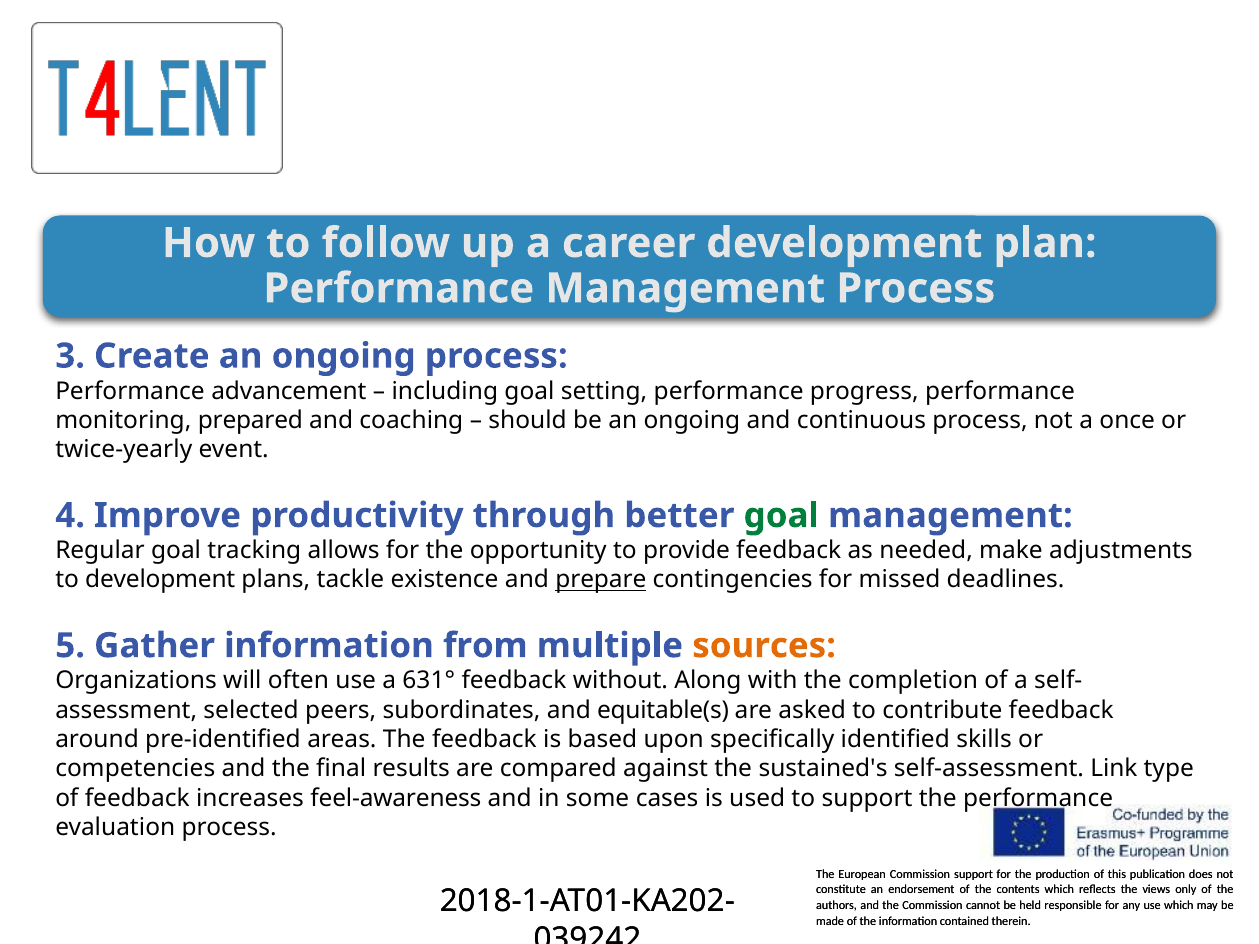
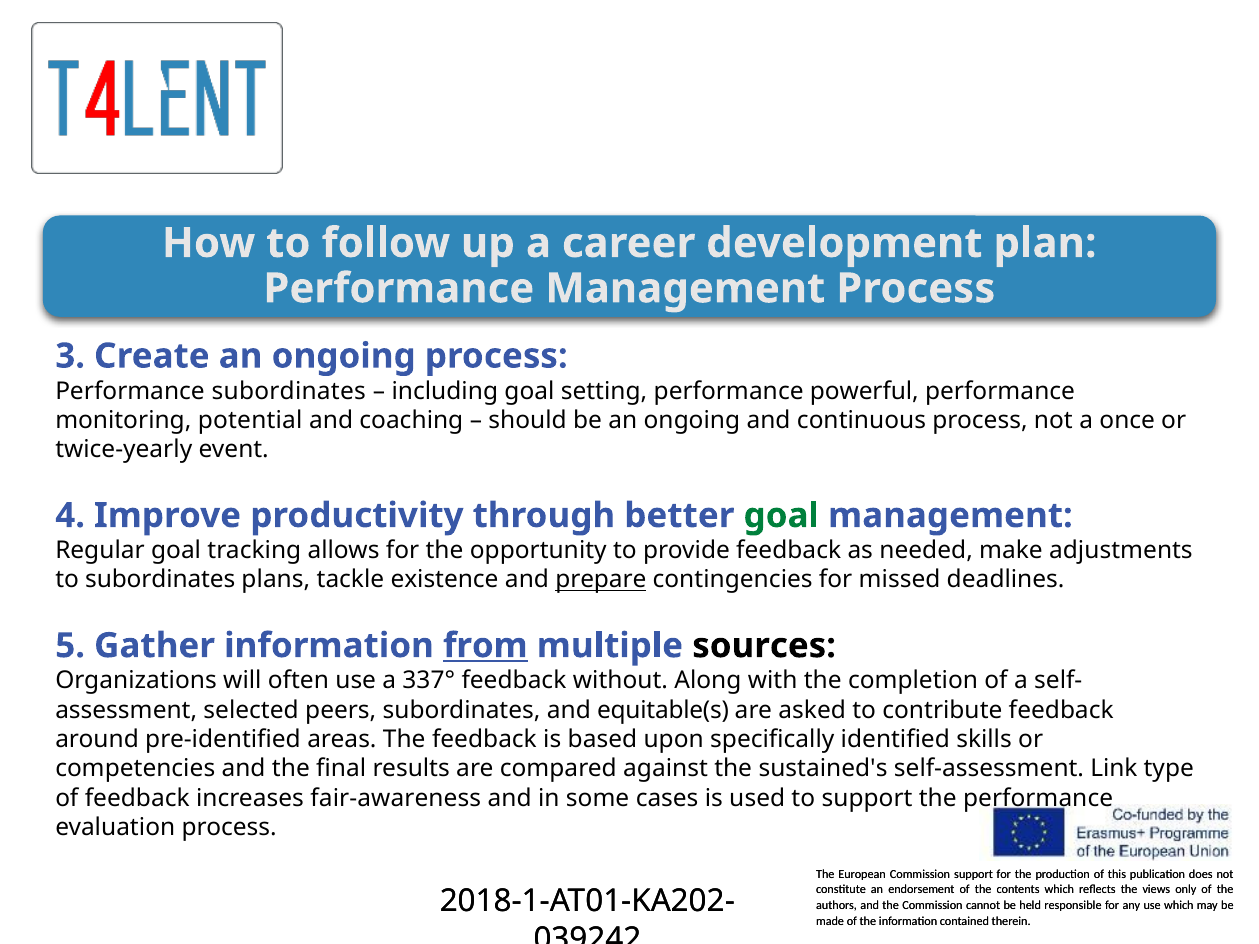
Performance advancement: advancement -> subordinates (289, 391)
progress: progress -> powerful (864, 391)
prepared: prepared -> potential (250, 420)
to development: development -> subordinates (160, 580)
from underline: none -> present (485, 646)
sources colour: orange -> black (764, 646)
631°: 631° -> 337° (429, 681)
feel-awareness: feel-awareness -> fair-awareness (396, 798)
